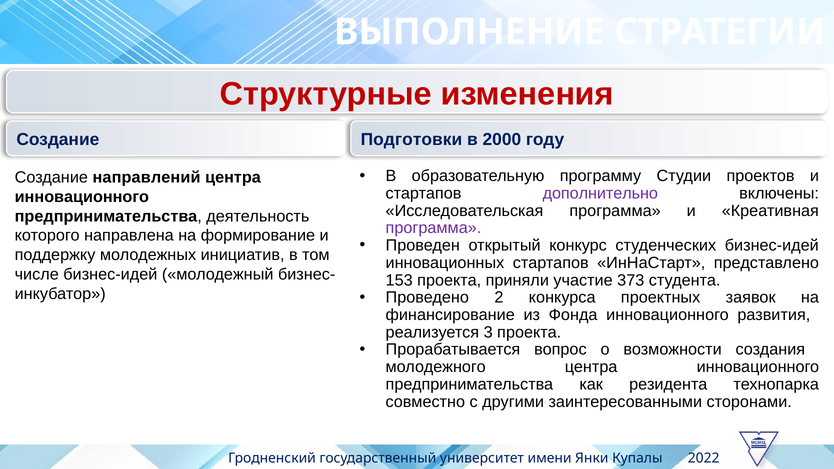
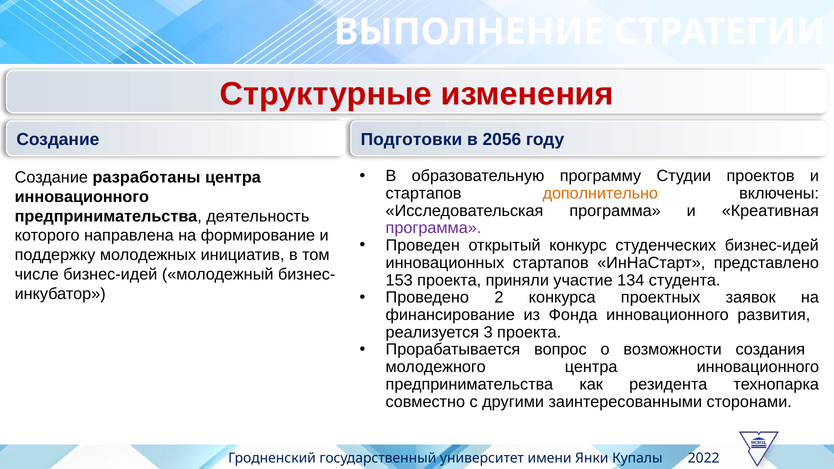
2000: 2000 -> 2056 (502, 140)
направлений: направлений -> разработаны (147, 177)
дополнительно colour: purple -> orange (600, 193)
373: 373 -> 134 (631, 280)
